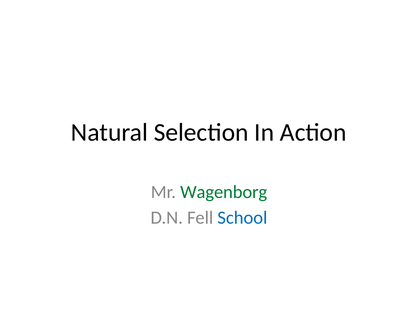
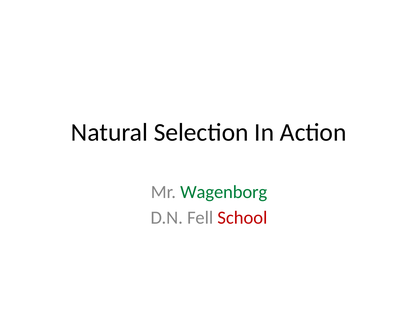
School colour: blue -> red (242, 218)
